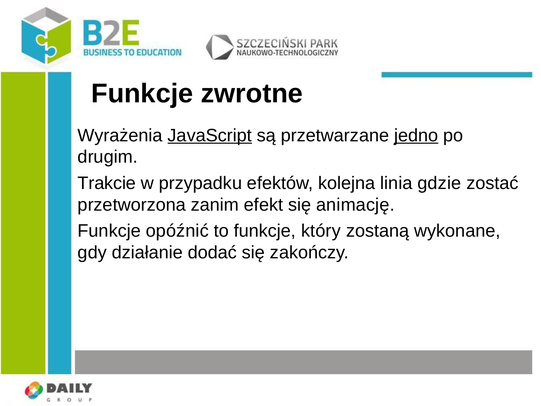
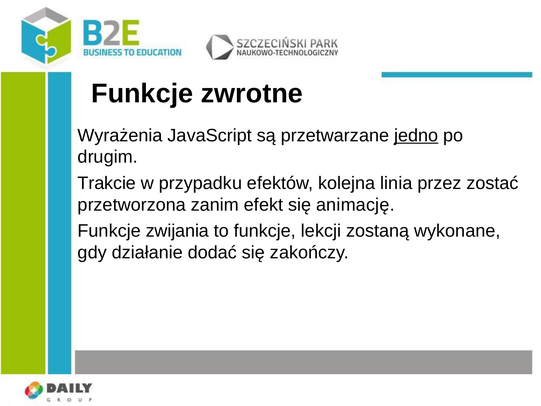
JavaScript underline: present -> none (210, 135)
gdzie: gdzie -> przez (439, 183)
opóźnić: opóźnić -> zwijania (177, 231)
który: który -> lekcji (321, 231)
